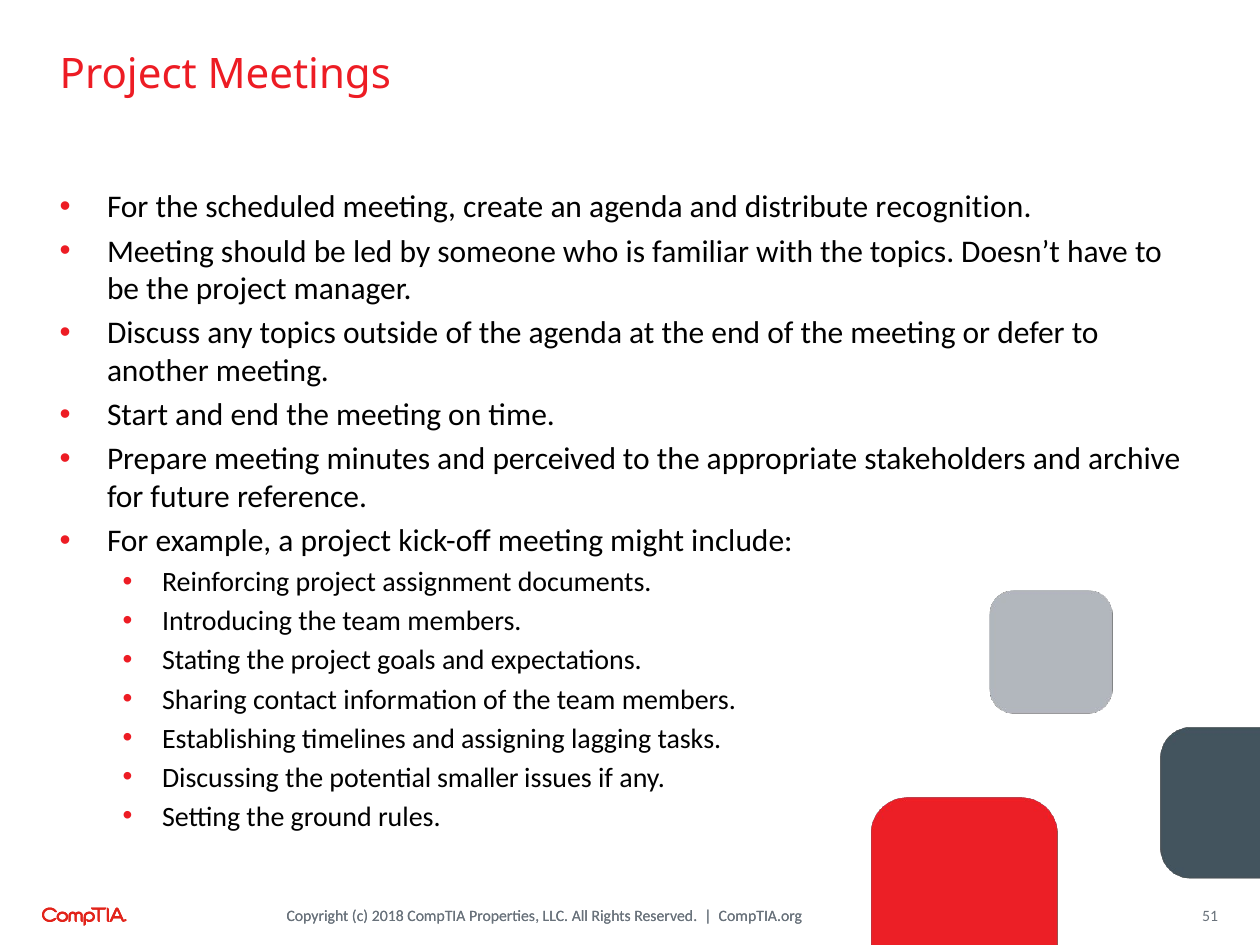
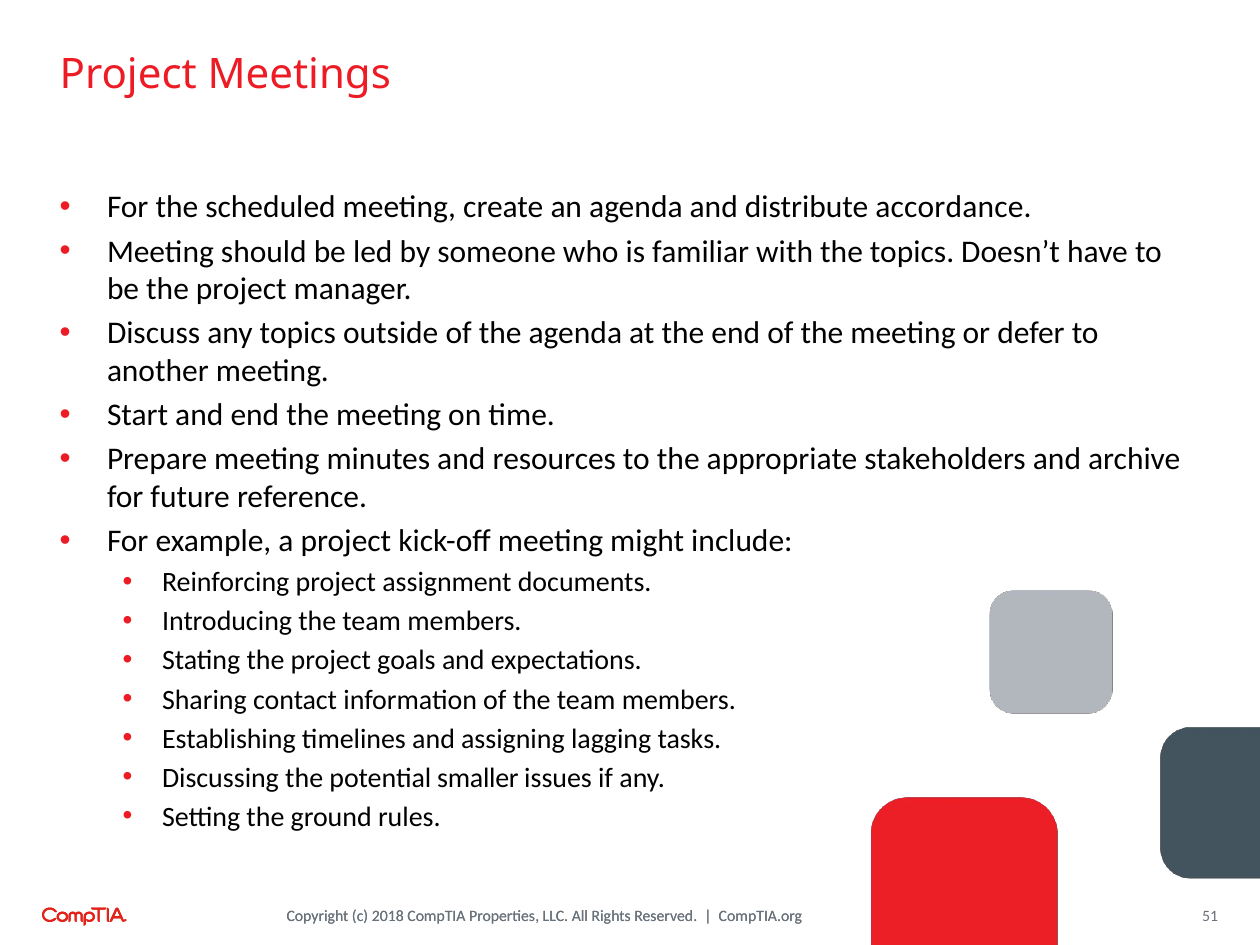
recognition: recognition -> accordance (954, 208)
perceived: perceived -> resources (554, 460)
